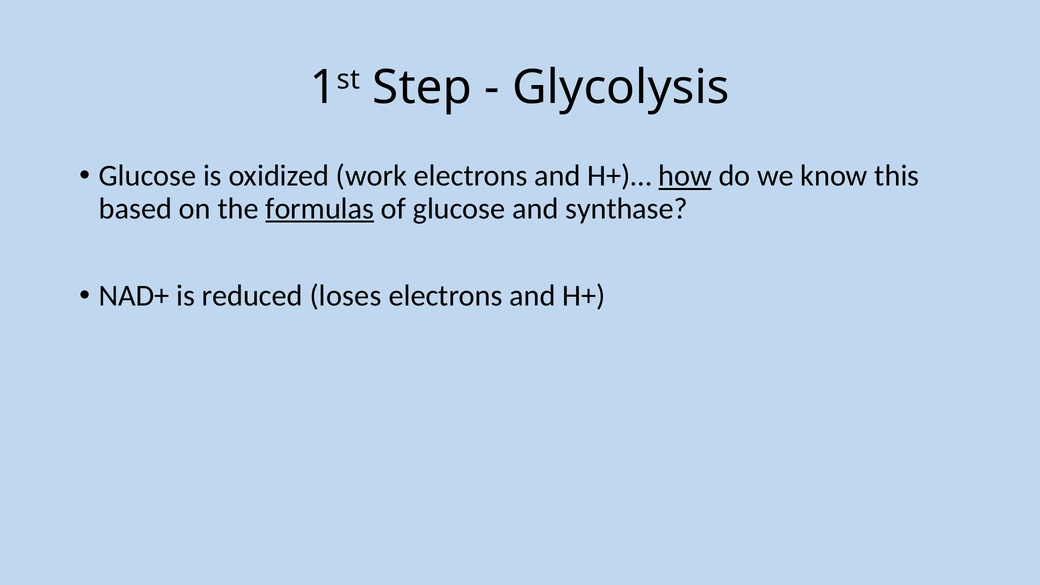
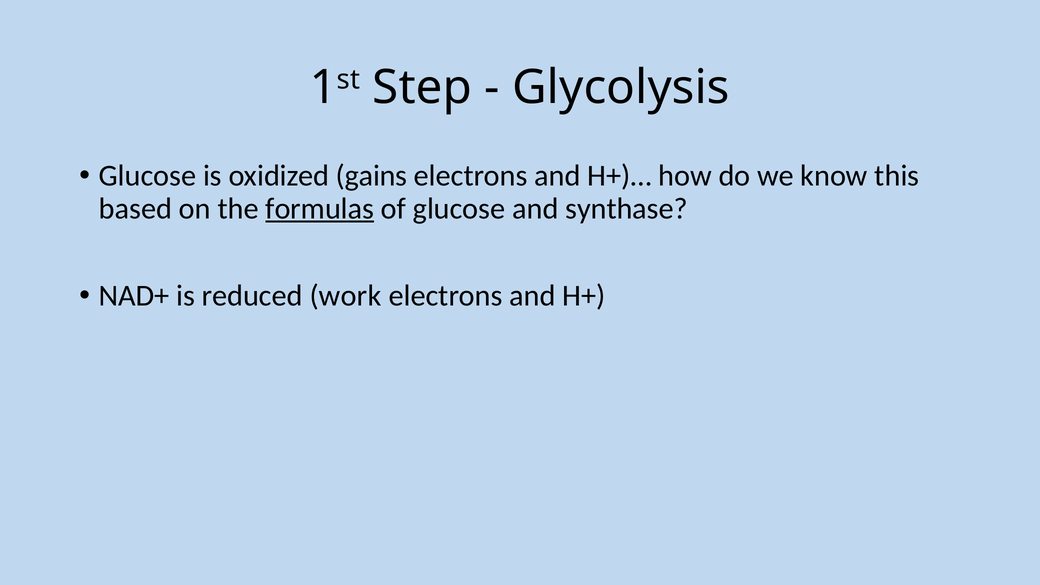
work: work -> gains (372, 176)
how underline: present -> none (685, 176)
loses: loses -> work (346, 296)
